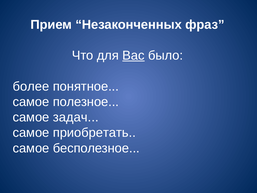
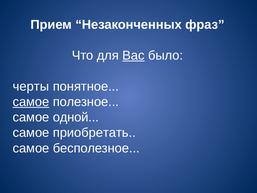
более: более -> черты (31, 86)
самое underline: none -> present (31, 102)
задач: задач -> одной (76, 117)
